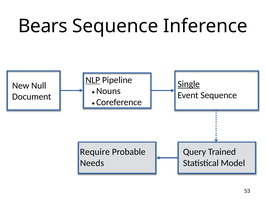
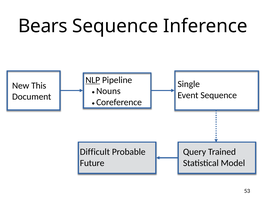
Single underline: present -> none (189, 84)
Null: Null -> This (39, 85)
Require: Require -> Difficult (95, 152)
Needs: Needs -> Future (92, 163)
